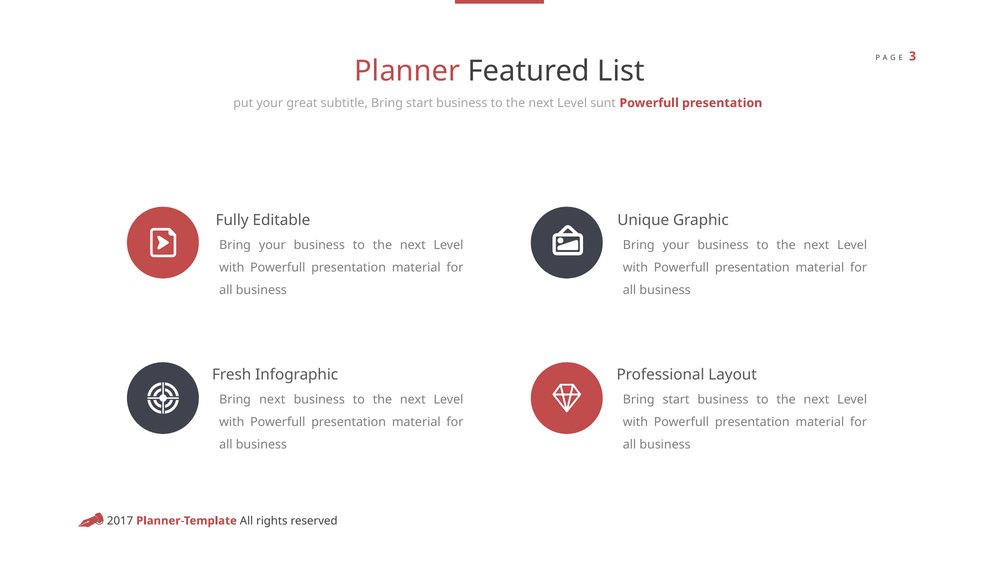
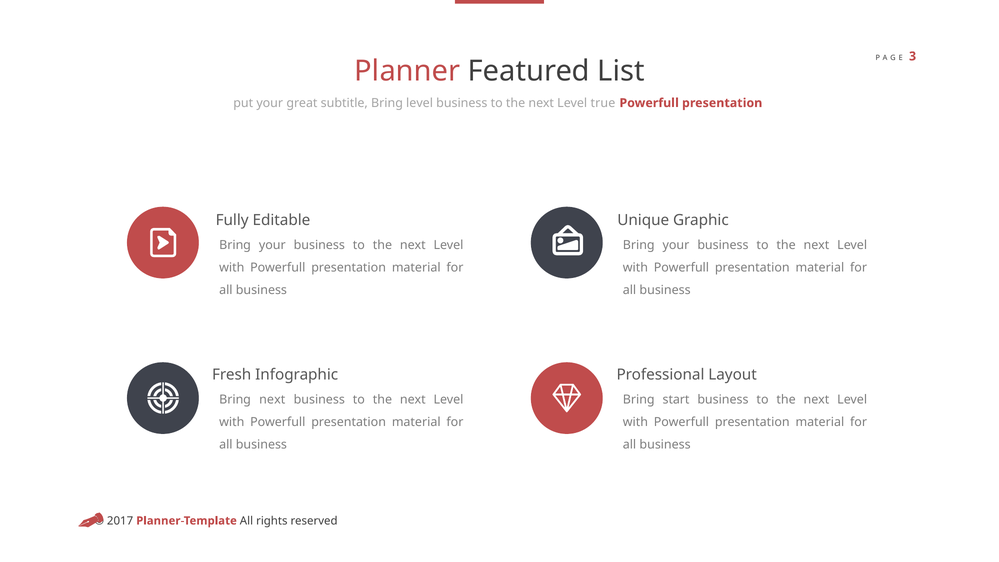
subtitle Bring start: start -> level (420, 103)
sunt: sunt -> true (603, 103)
